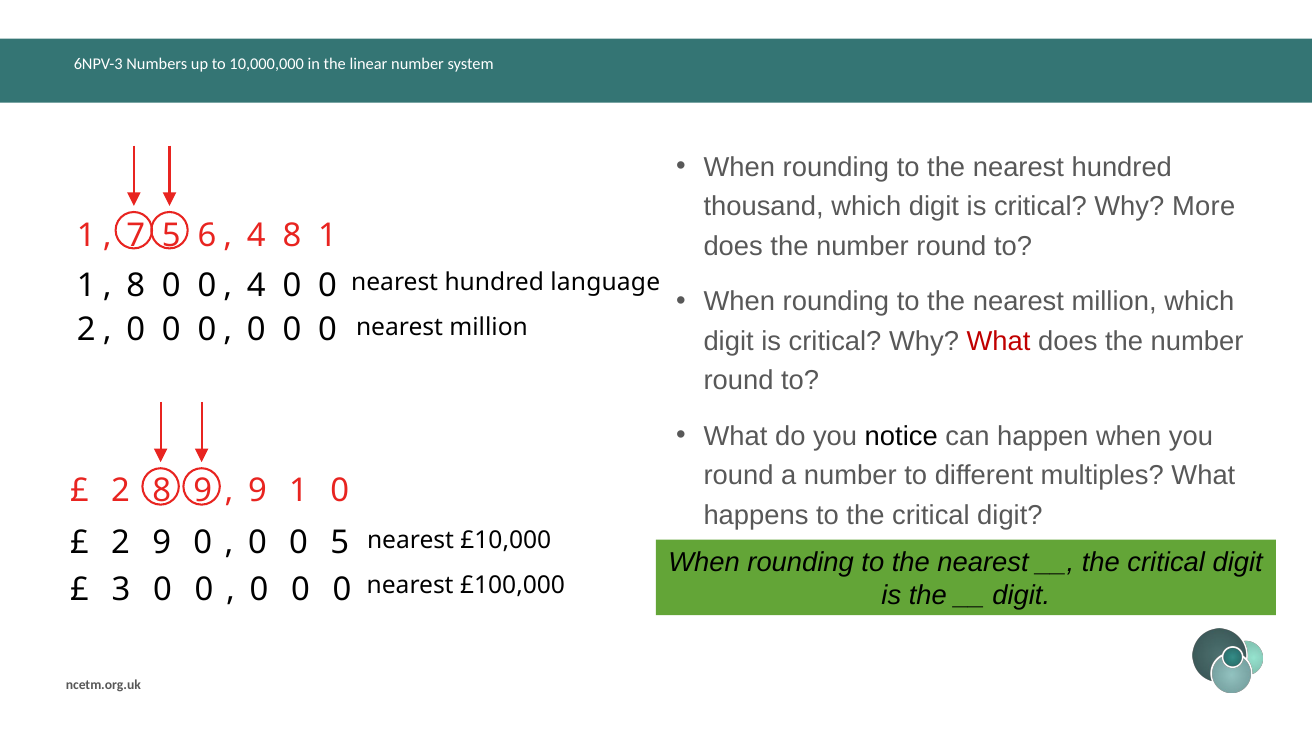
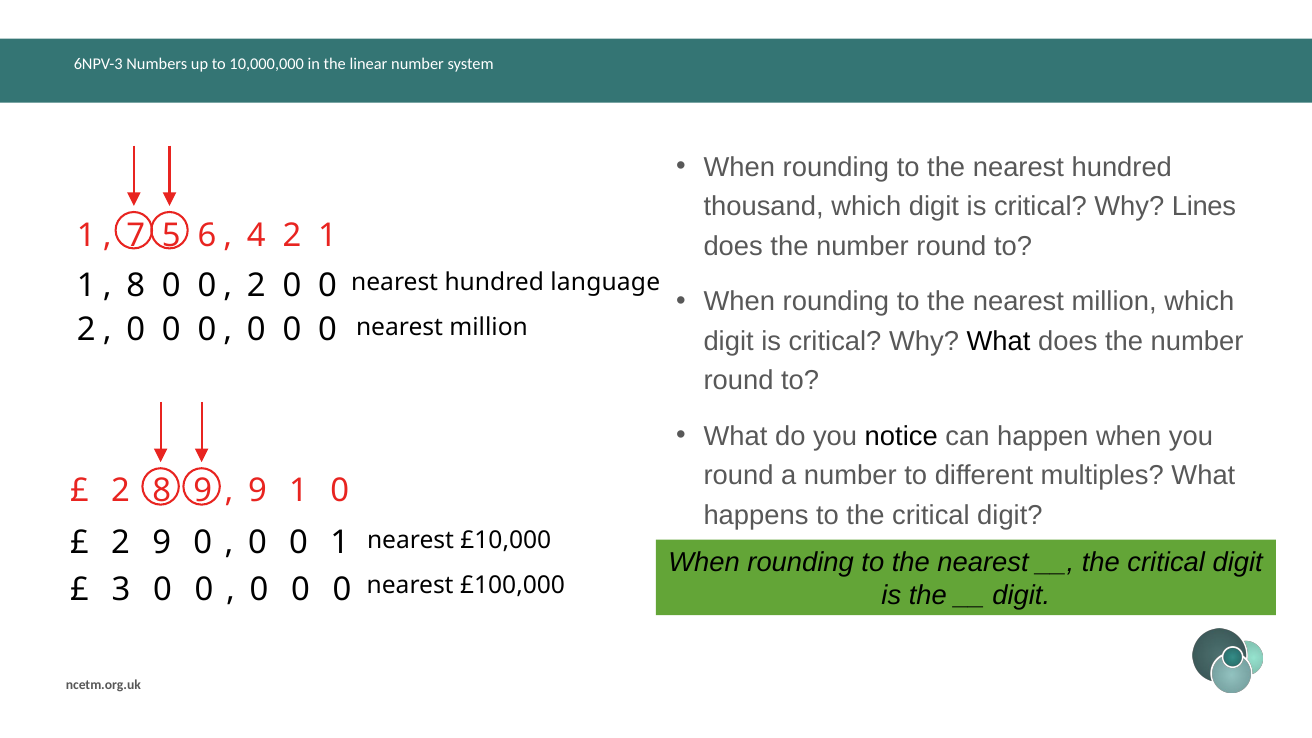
More: More -> Lines (1204, 207)
4 8: 8 -> 2 (292, 236)
8 0 0 4: 4 -> 2 (256, 286)
What colour: red -> black (999, 341)
0 5: 5 -> 1 (340, 543)
